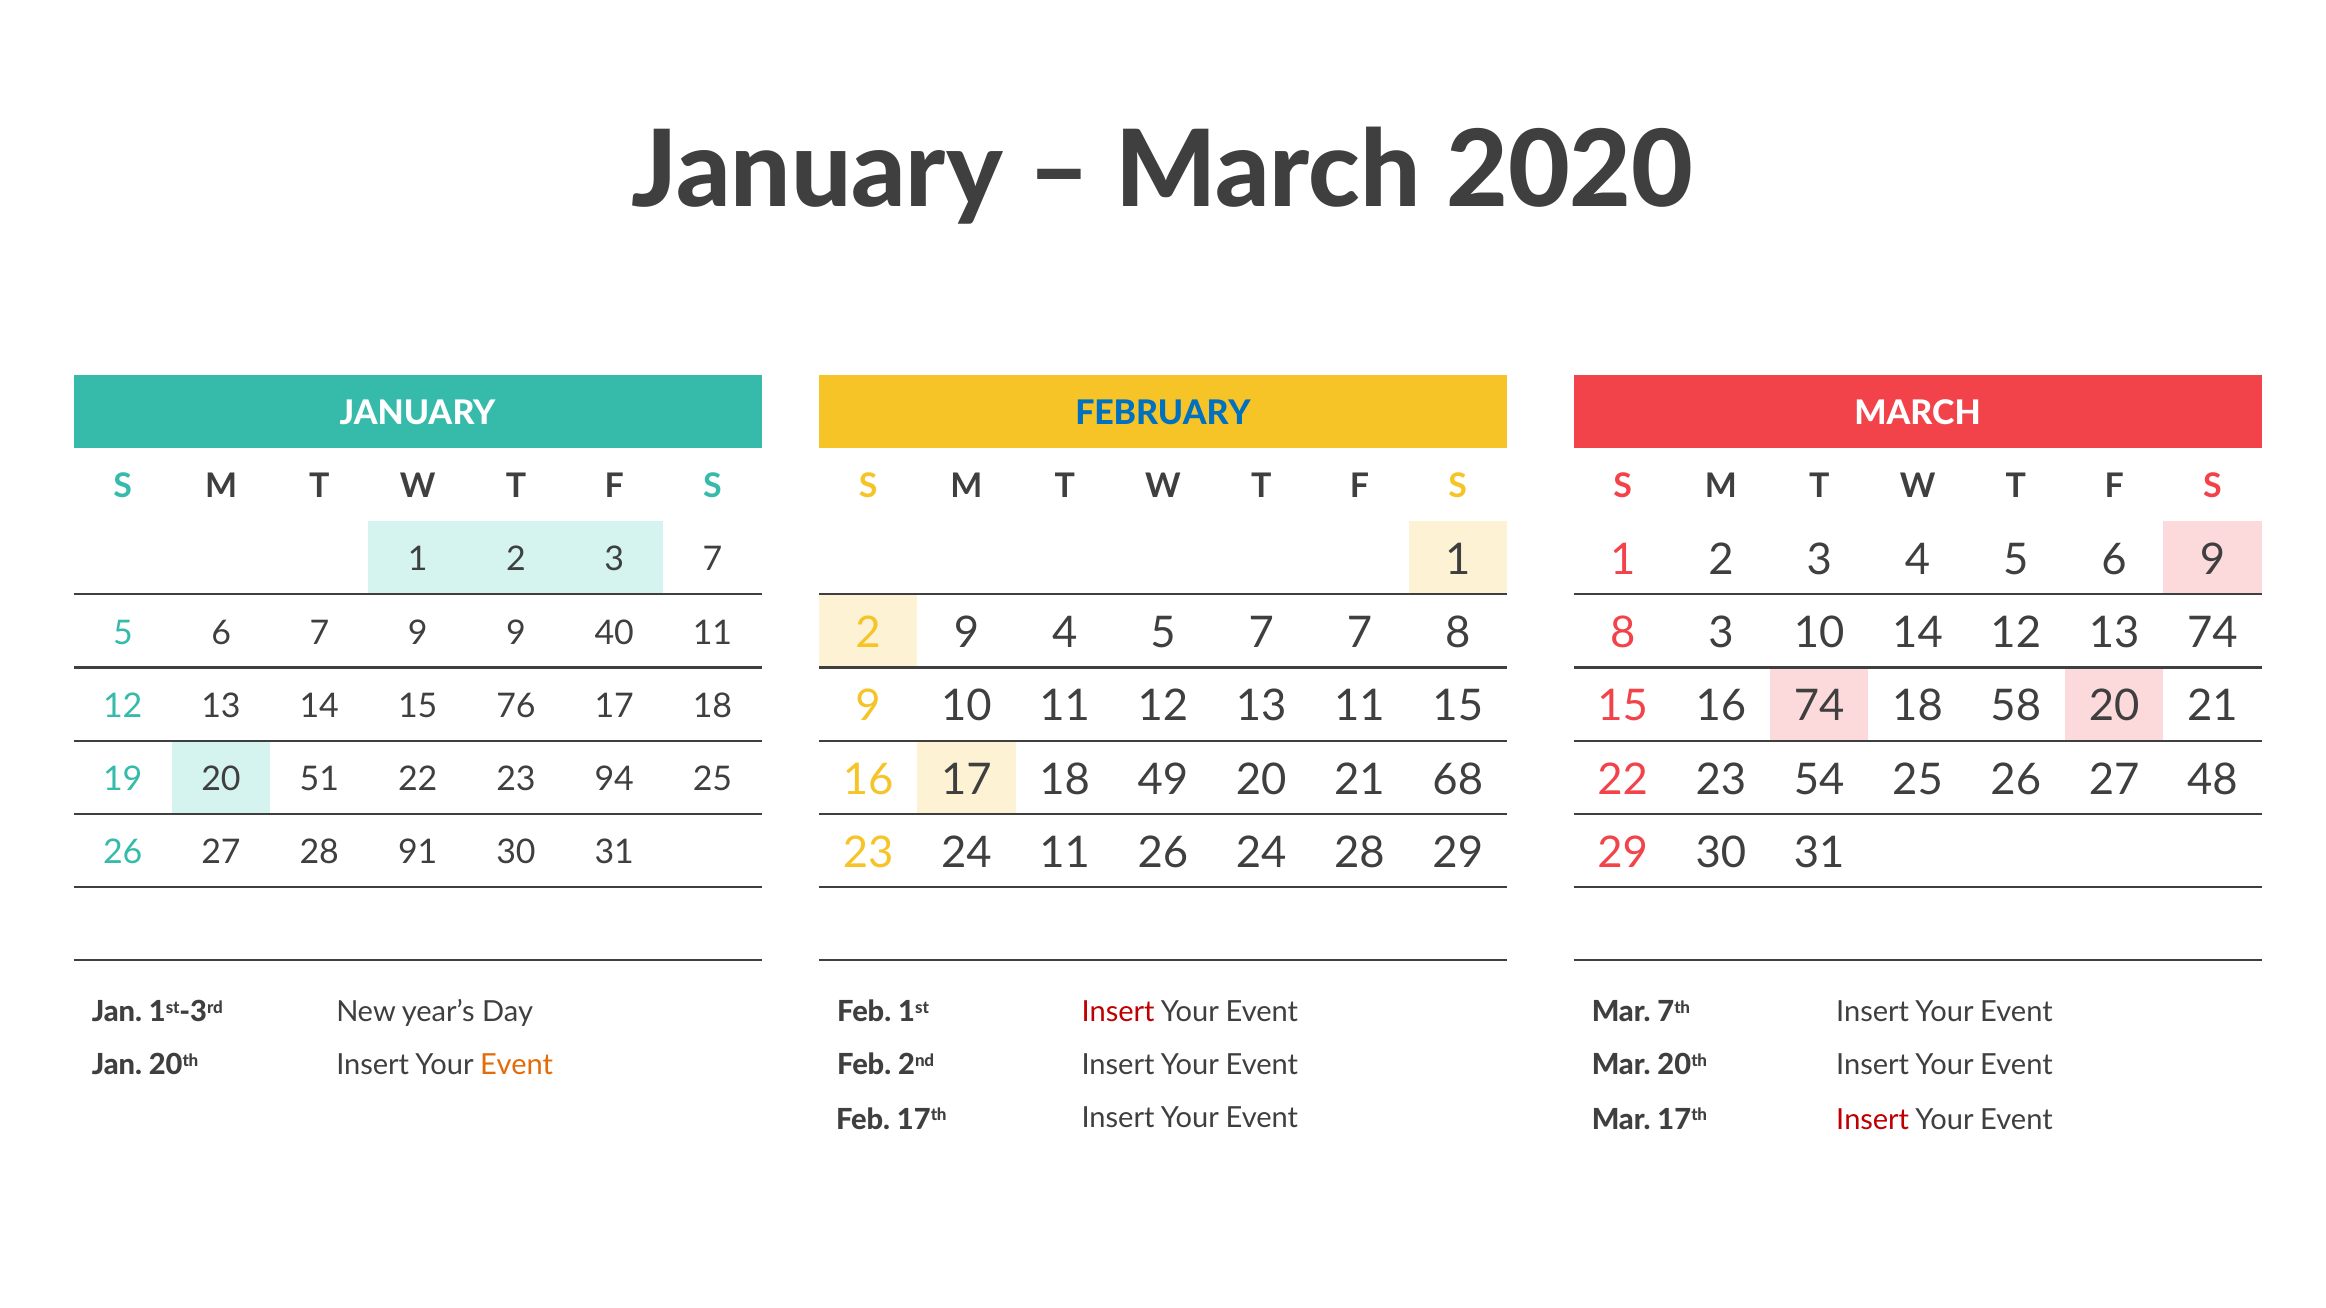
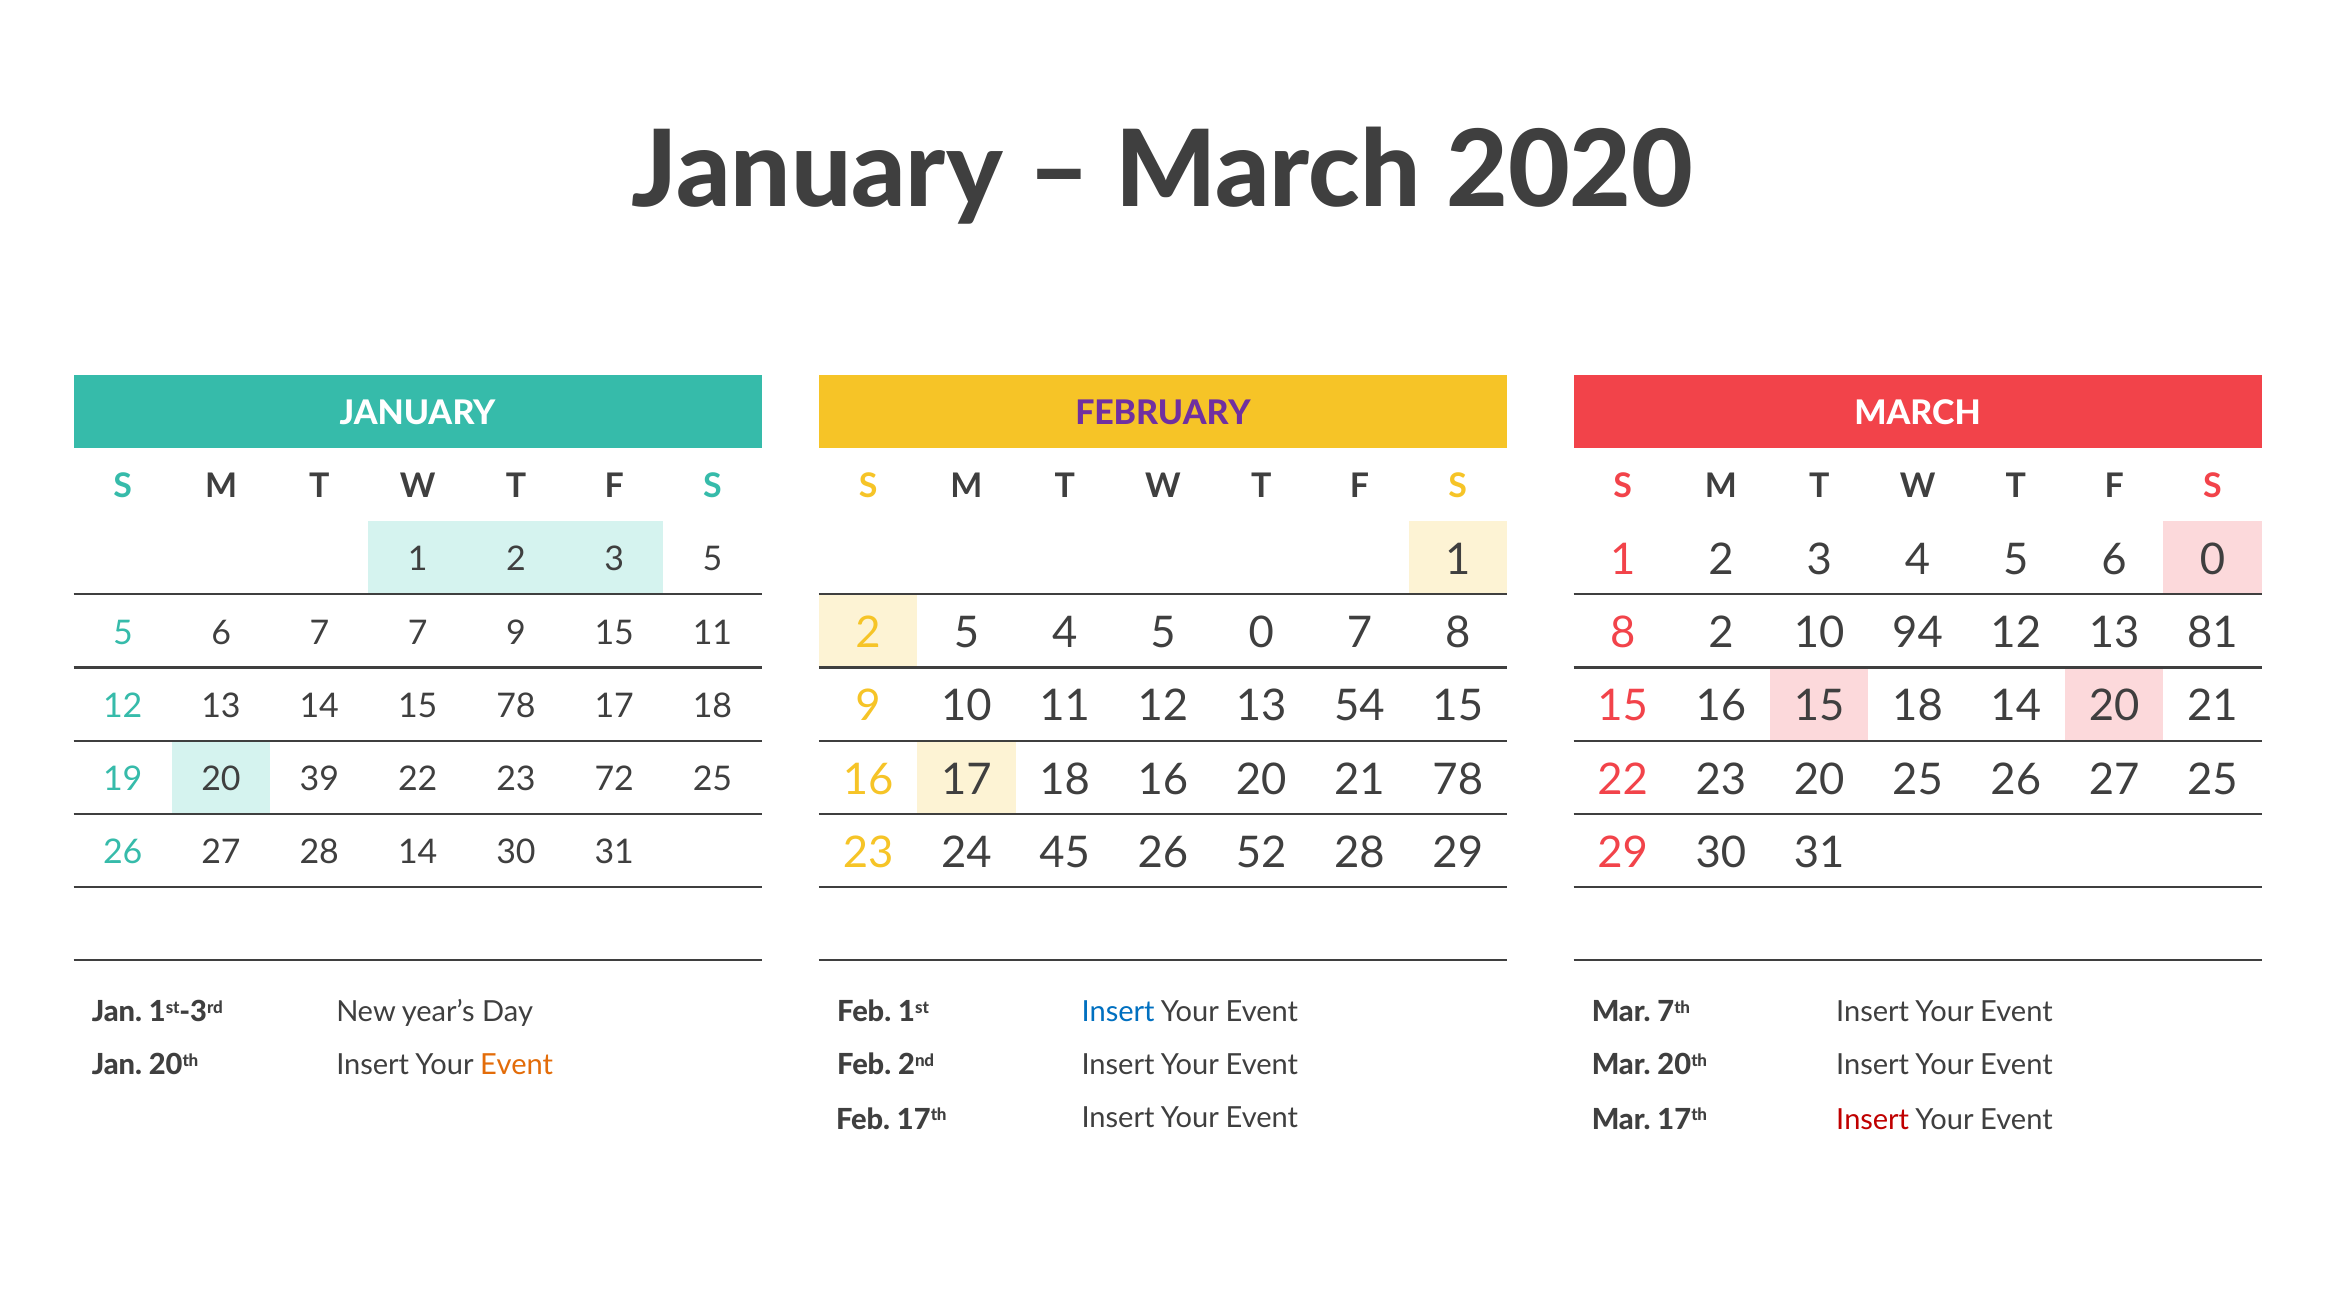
FEBRUARY colour: blue -> purple (1163, 414)
6 9: 9 -> 0 (2212, 560)
3 7: 7 -> 5 (713, 560)
2 9: 9 -> 5 (966, 634)
5 7: 7 -> 0 (1261, 634)
8 3: 3 -> 2 (1721, 634)
10 14: 14 -> 94 (1918, 634)
13 74: 74 -> 81 (2212, 634)
7 9: 9 -> 7 (418, 633)
9 40: 40 -> 15 (614, 633)
13 11: 11 -> 54 (1359, 707)
16 74: 74 -> 15 (1819, 707)
18 58: 58 -> 14 (2016, 707)
15 76: 76 -> 78 (516, 706)
18 49: 49 -> 16 (1163, 780)
21 68: 68 -> 78 (1458, 780)
23 54: 54 -> 20 (1819, 780)
27 48: 48 -> 25 (2212, 780)
51: 51 -> 39 (319, 779)
94: 94 -> 72 (614, 779)
24 11: 11 -> 45 (1065, 853)
26 24: 24 -> 52 (1261, 853)
28 91: 91 -> 14 (418, 852)
Insert colour: red -> blue (1118, 1013)
